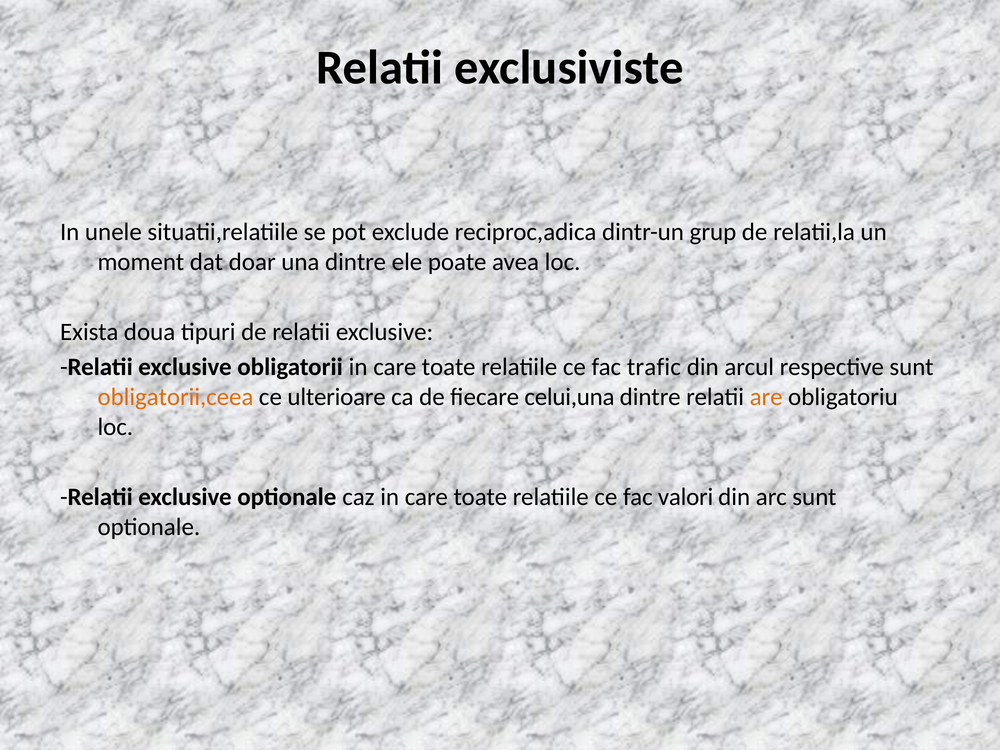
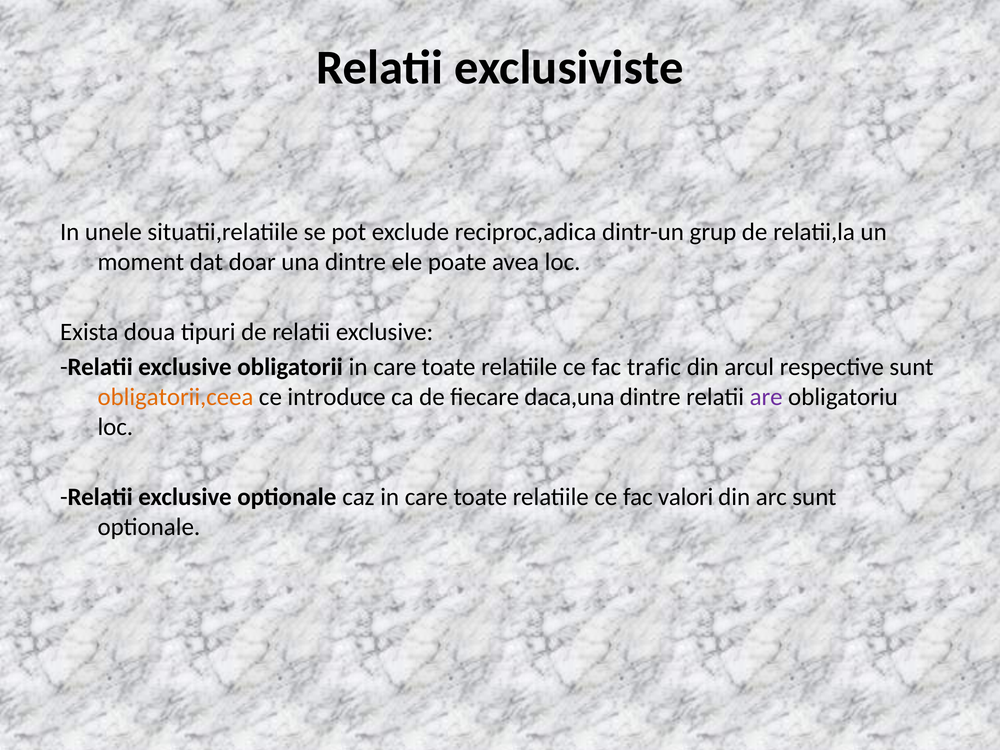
ulterioare: ulterioare -> introduce (337, 397)
celui,una: celui,una -> daca,una (569, 397)
are colour: orange -> purple (766, 397)
